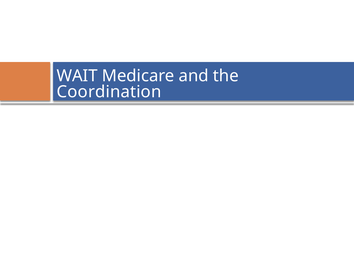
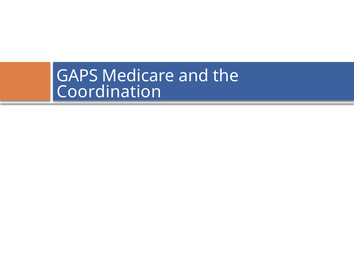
WAIT: WAIT -> GAPS (77, 76)
